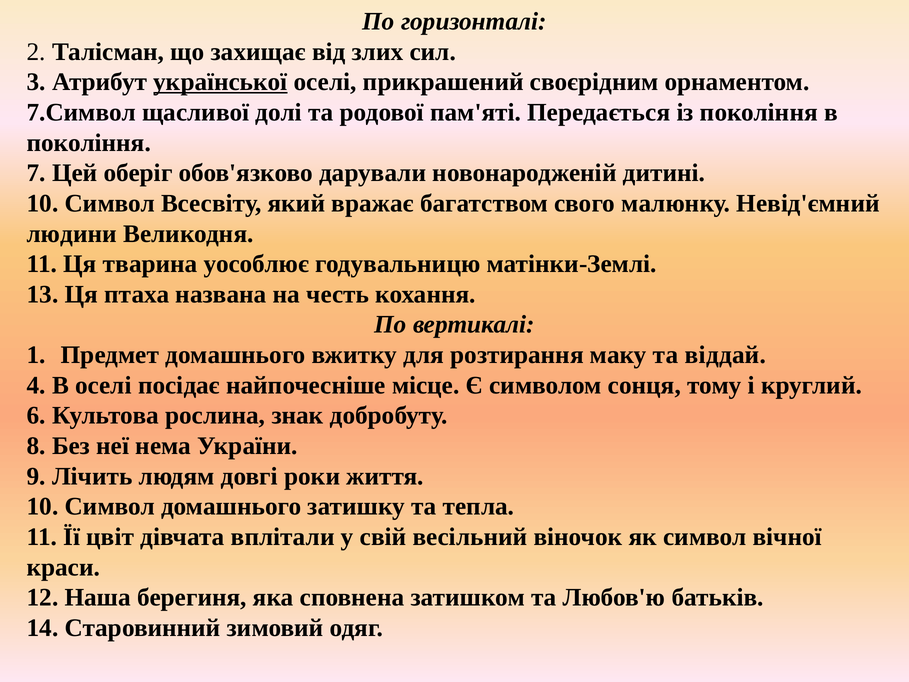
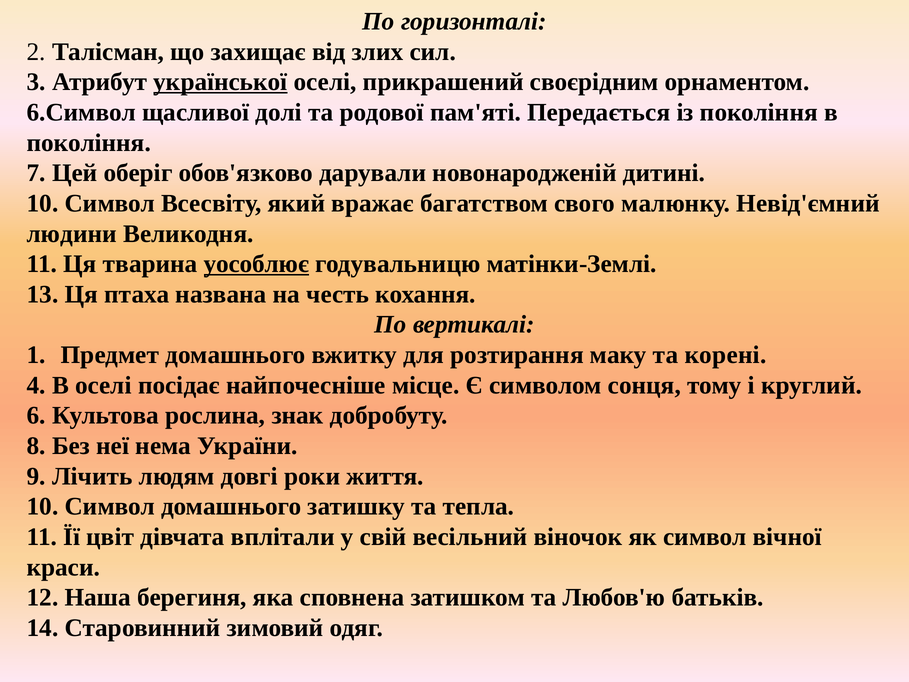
7.Символ: 7.Символ -> 6.Символ (81, 112)
уособлює underline: none -> present (256, 264)
віддай: віддай -> корені (725, 355)
